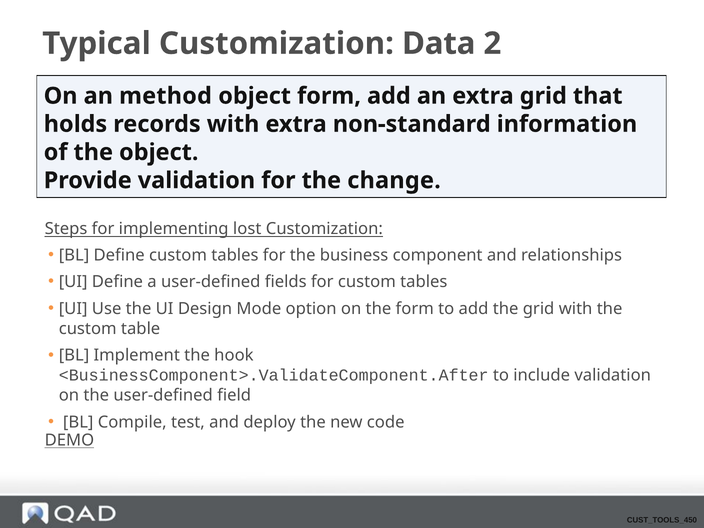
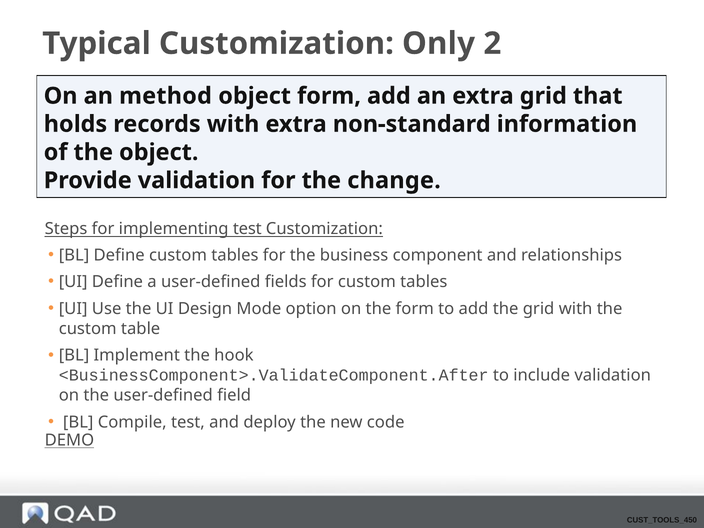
Data: Data -> Only (439, 44)
implementing lost: lost -> test (247, 229)
